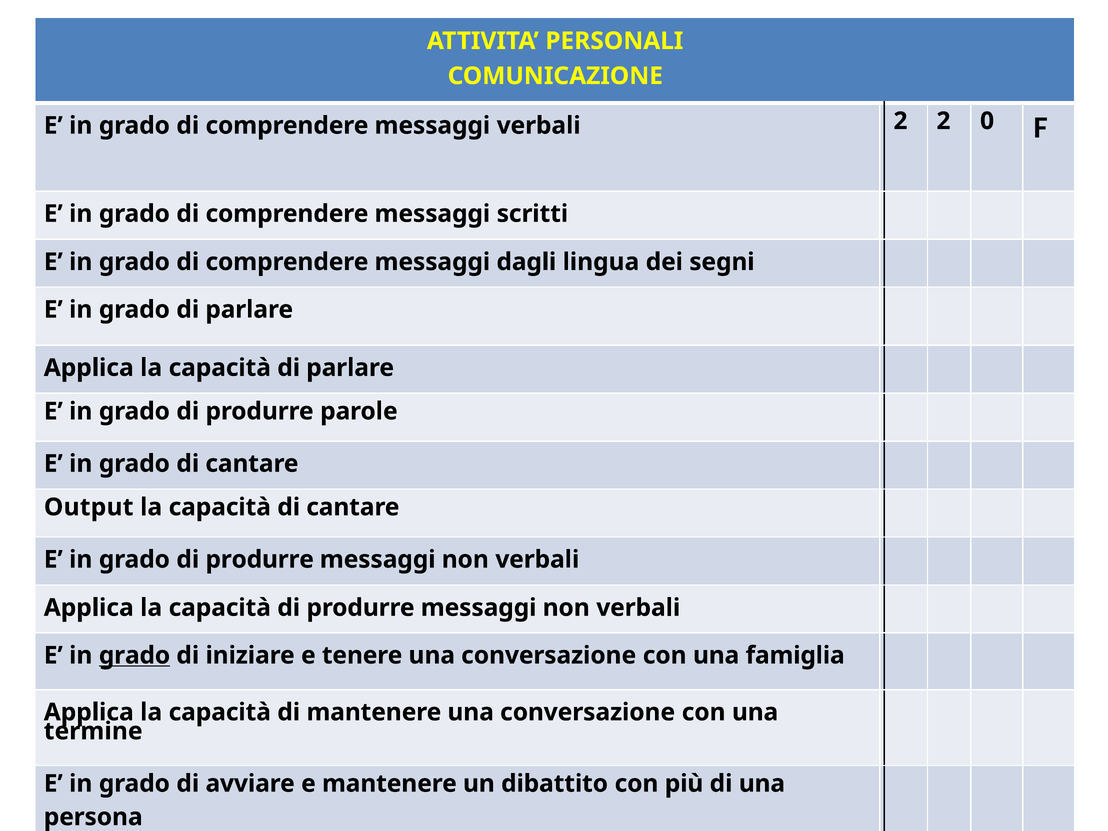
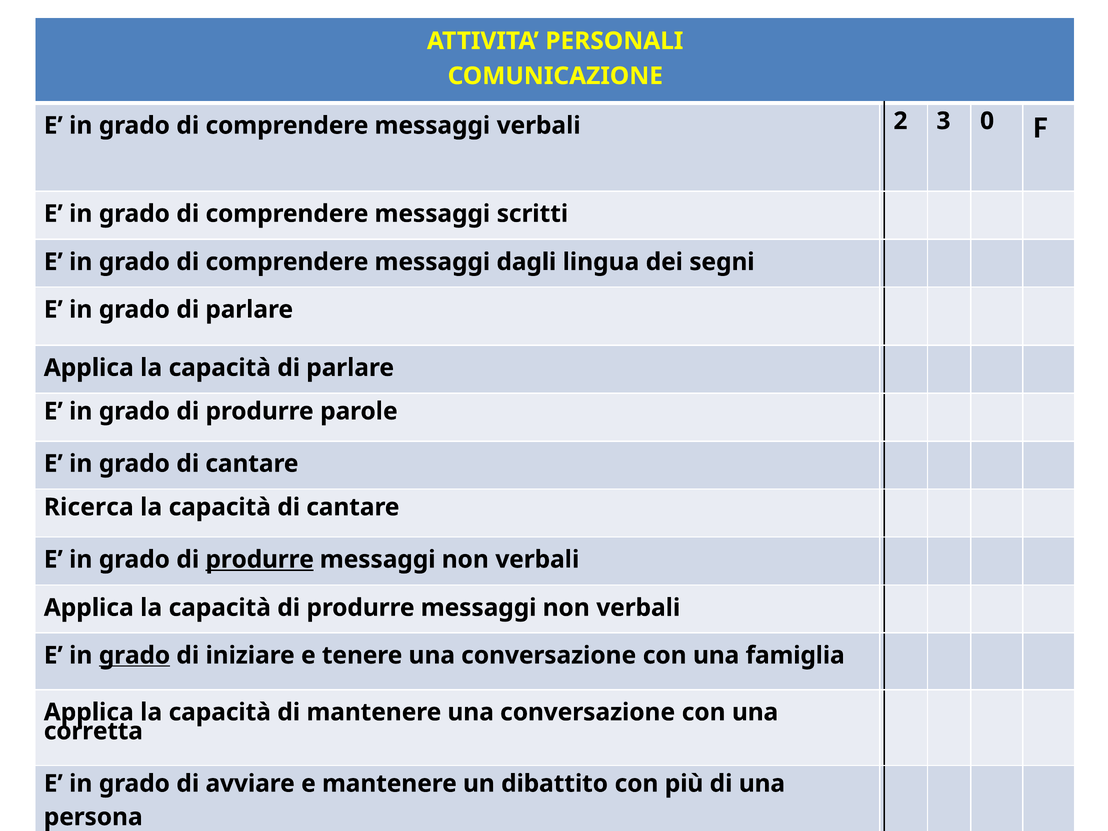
2 2: 2 -> 3 (943, 121)
Output: Output -> Ricerca (89, 507)
produrre underline: none -> present (260, 560)
termine: termine -> corretta (93, 731)
